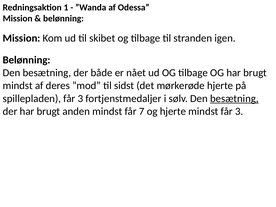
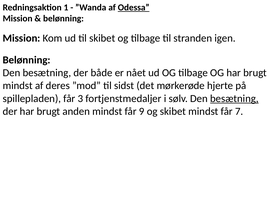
Odessa underline: none -> present (134, 8)
7: 7 -> 9 (142, 111)
og hjerte: hjerte -> skibet (173, 111)
mindst får 3: 3 -> 7 (239, 111)
